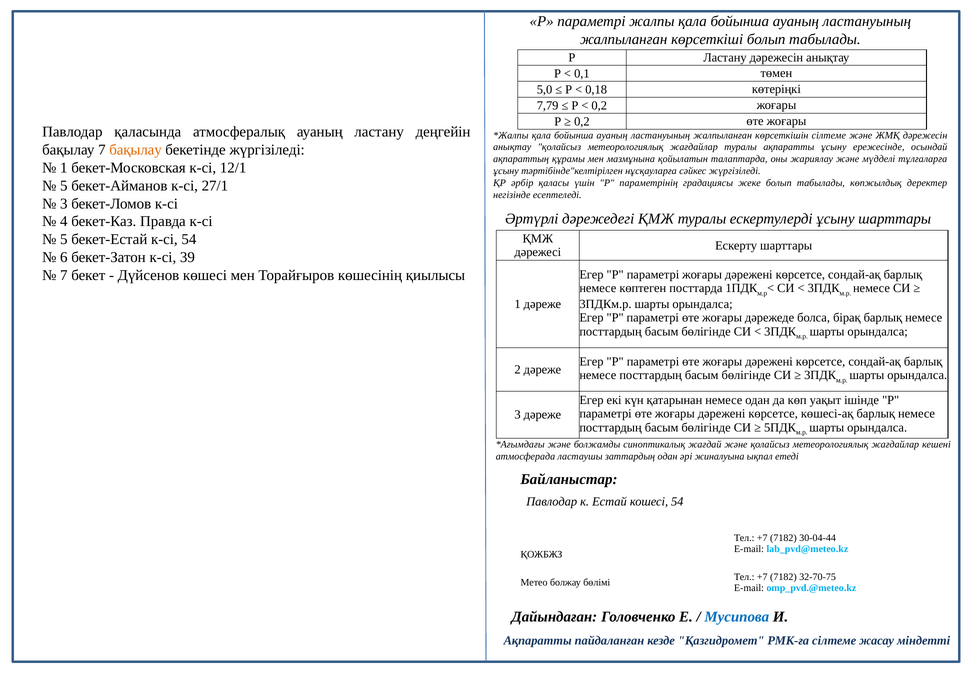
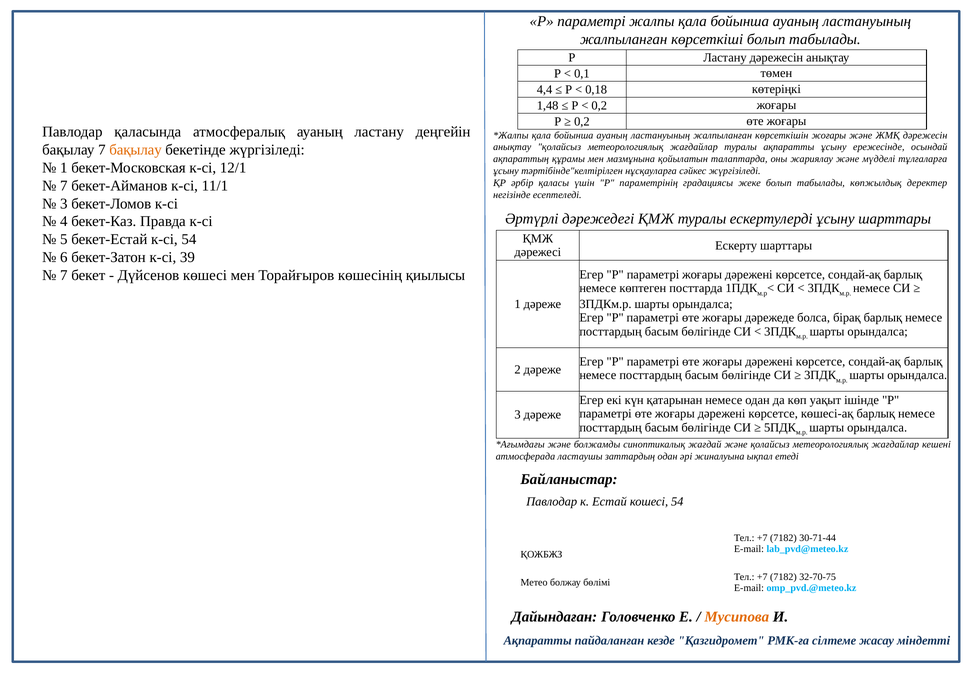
5,0: 5,0 -> 4,4 (545, 90)
7,79: 7,79 -> 1,48 (548, 106)
көрсеткішін сілтеме: сілтеме -> жоғары (829, 135)
5: 5 -> 7 (64, 186)
27/1: 27/1 -> 11/1 (215, 186)
30-04-44: 30-04-44 -> 30-71-44 (818, 538)
Мусипова colour: blue -> orange (737, 617)
